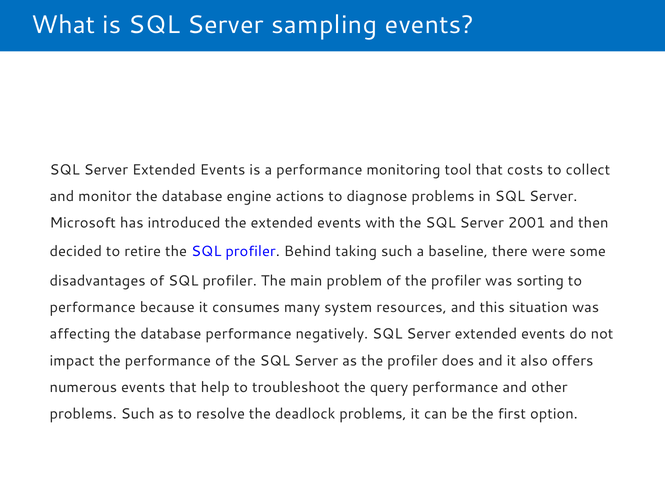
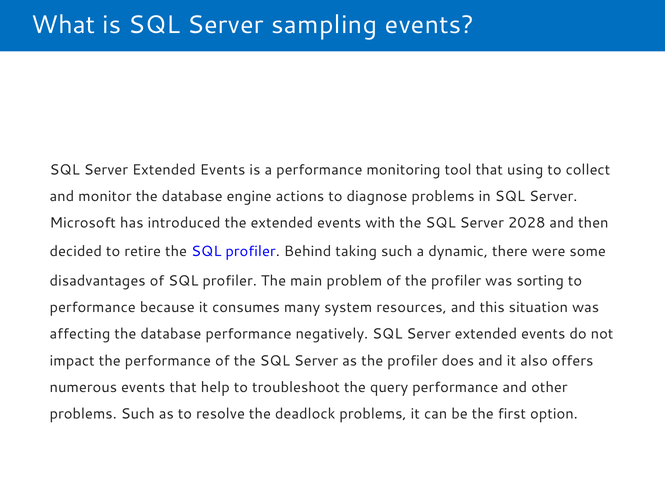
costs: costs -> using (525, 170)
2001: 2001 -> 2028 (527, 223)
baseline: baseline -> dynamic (458, 251)
